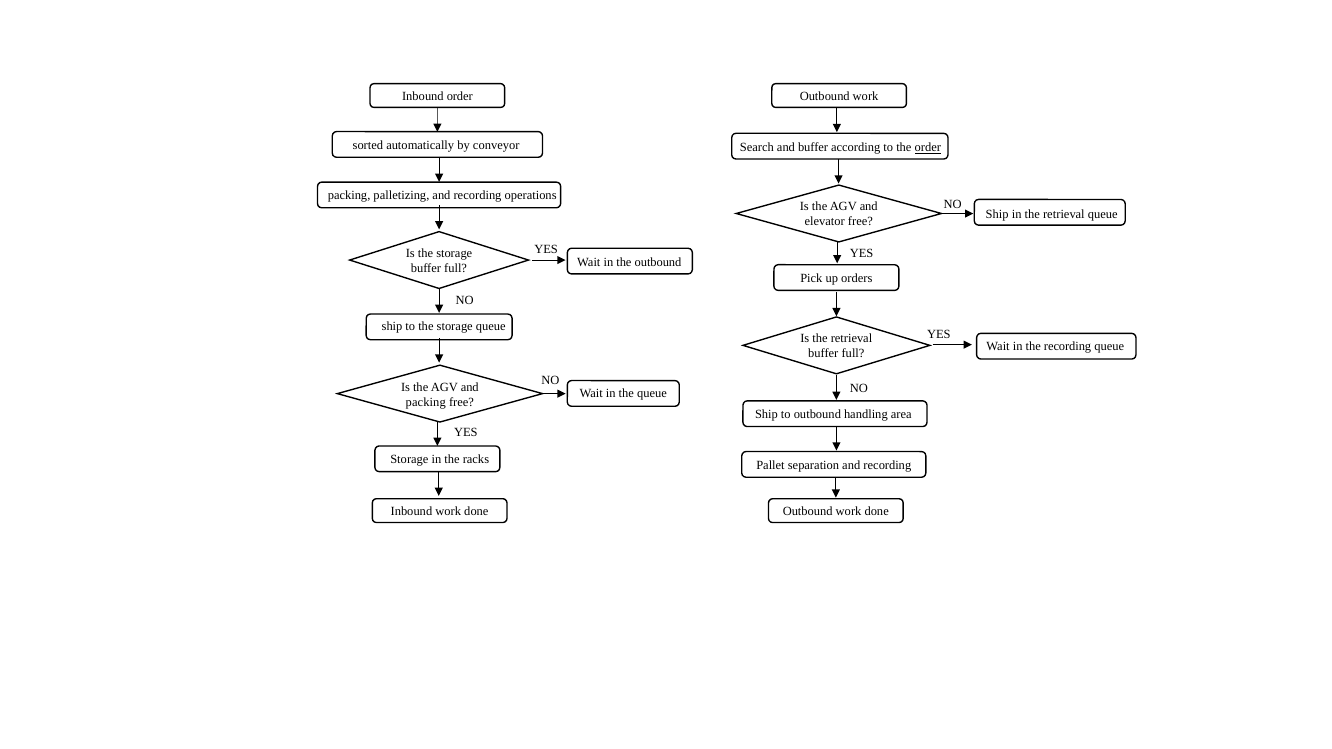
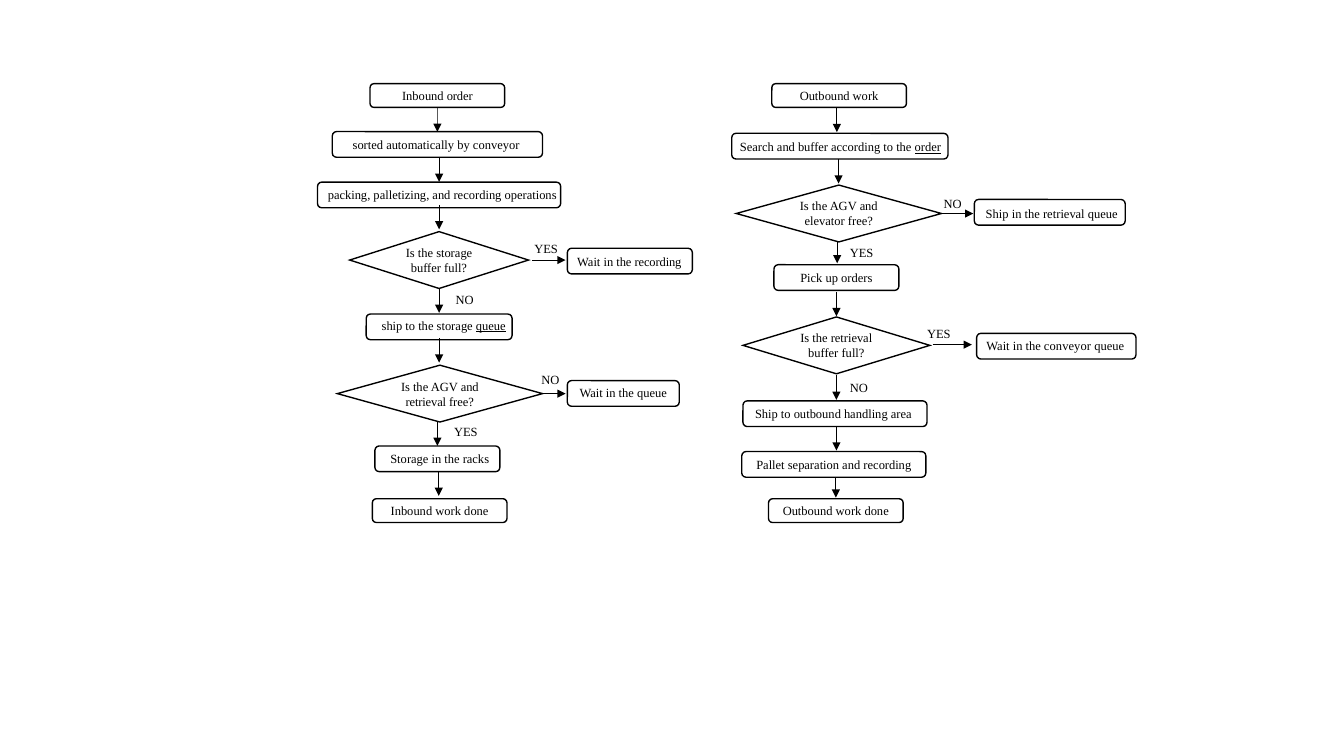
the outbound: outbound -> recording (658, 262)
queue underline: none -> present (491, 327)
the recording: recording -> conveyor (1068, 347)
packing: packing -> retrieval (426, 402)
